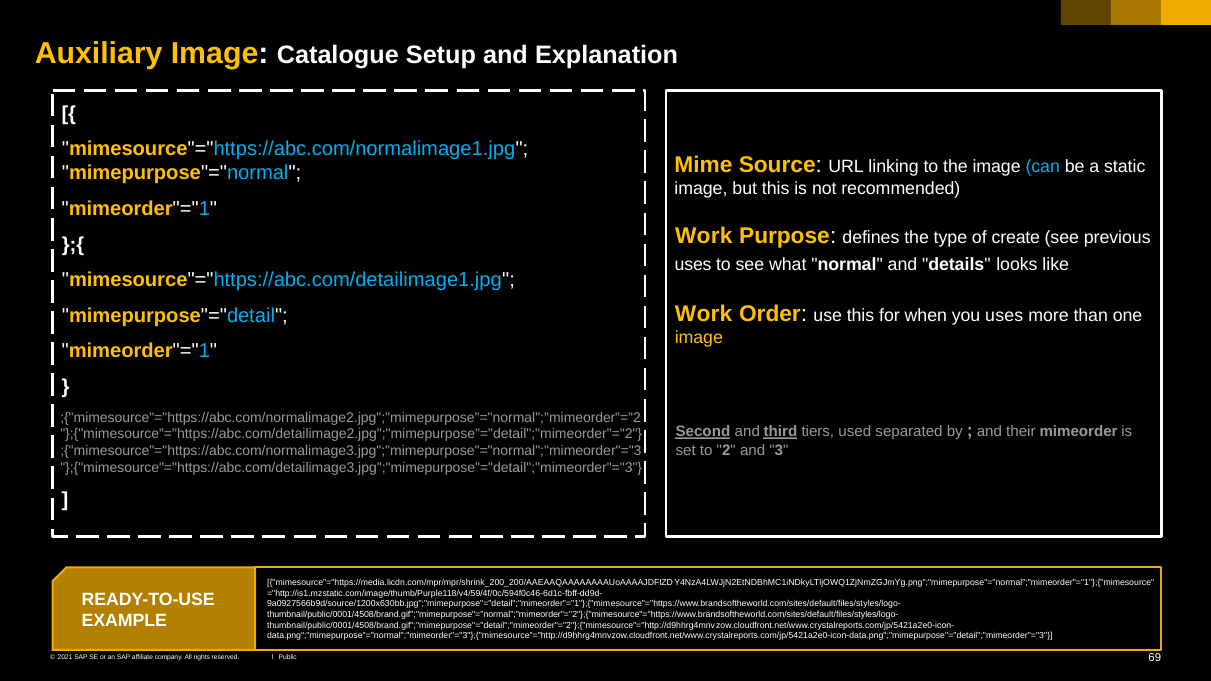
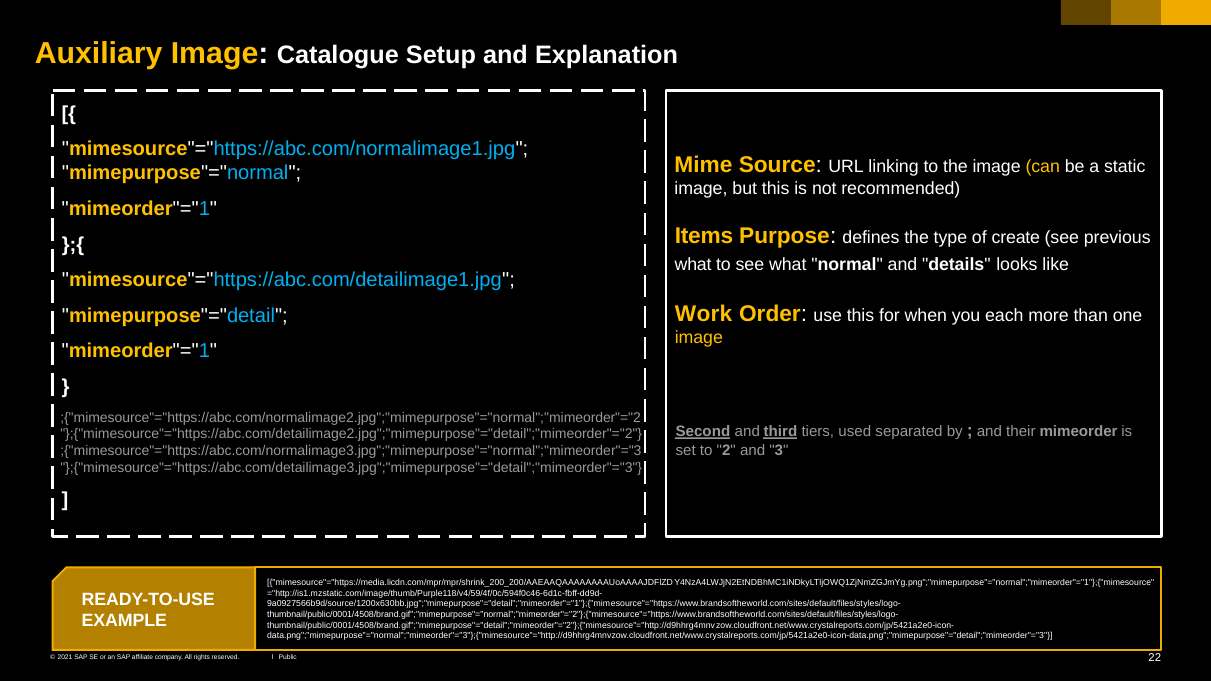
can colour: light blue -> yellow (1043, 167)
Work: Work -> Items (704, 236)
uses: uses -> what (693, 265)
you uses: uses -> each (1004, 315)
69: 69 -> 22 (1155, 658)
